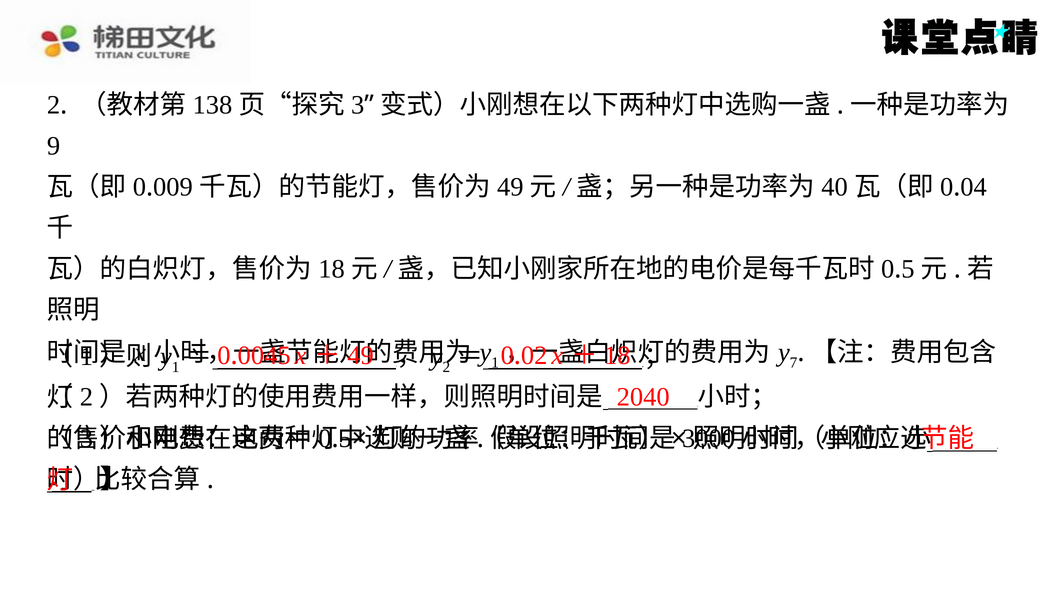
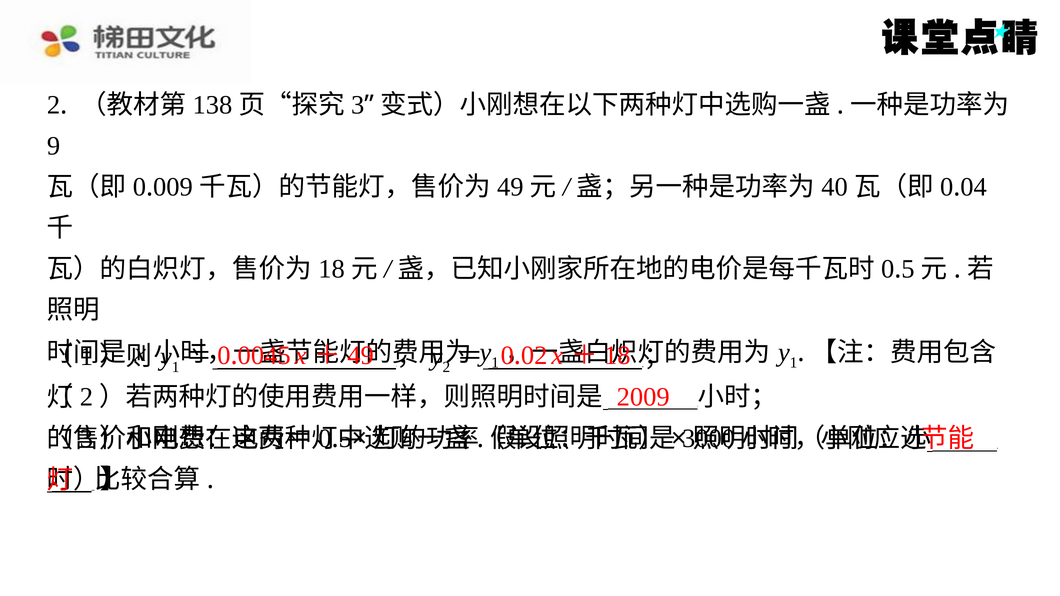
7: 7 -> 1 (794, 363)
2040: 2040 -> 2009 (643, 397)
